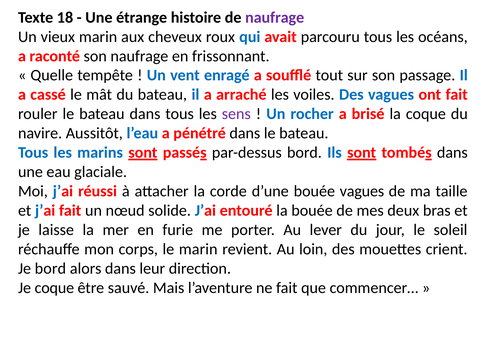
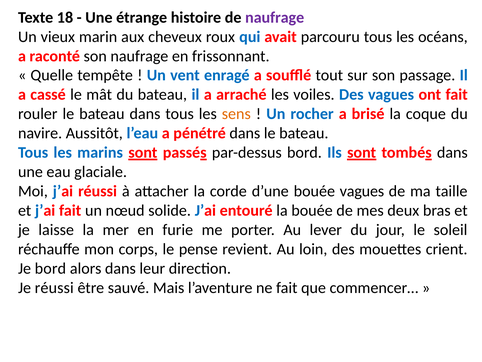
sens colour: purple -> orange (236, 114)
le marin: marin -> pense (198, 249)
Je coque: coque -> réussi (54, 287)
